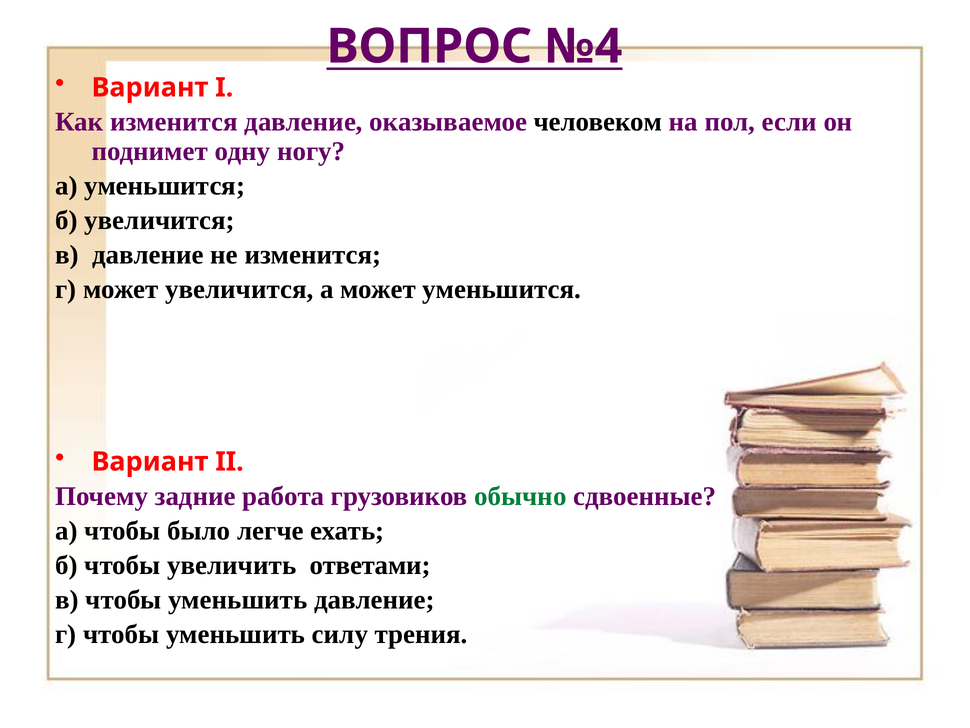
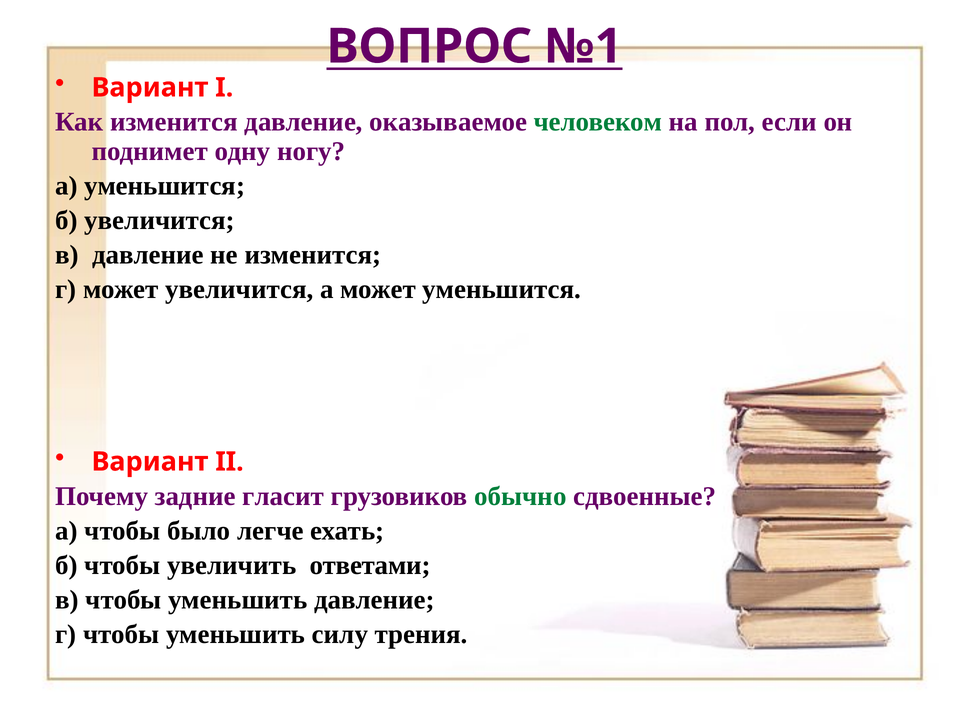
№4: №4 -> №1 (584, 46)
человеком colour: black -> green (598, 122)
работа: работа -> гласит (283, 496)
